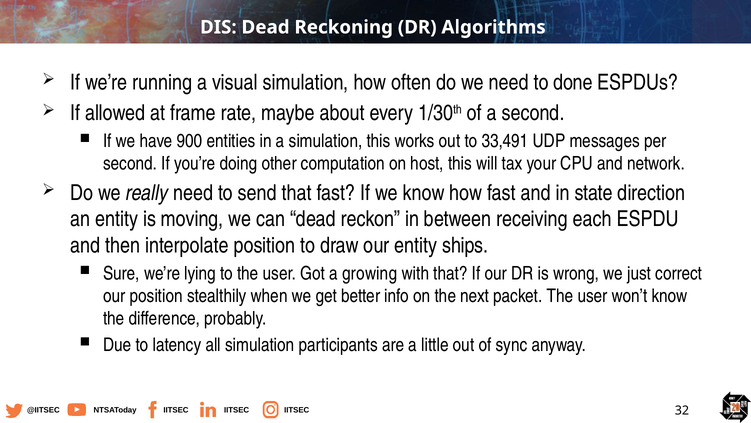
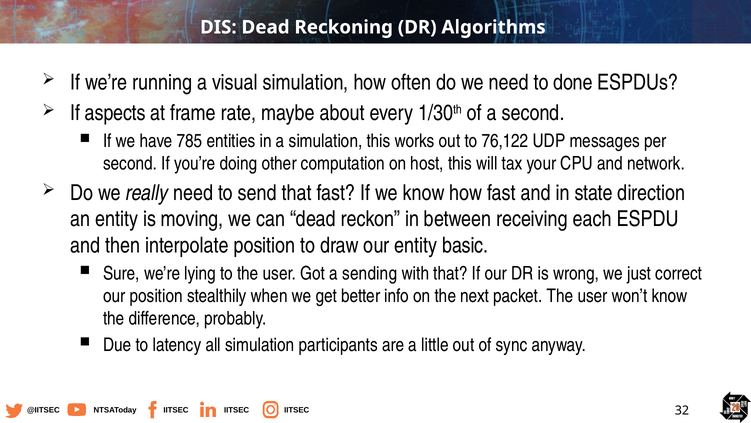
allowed: allowed -> aspects (115, 113)
900: 900 -> 785 (190, 141)
33,491: 33,491 -> 76,122 (505, 141)
ships: ships -> basic (465, 245)
growing: growing -> sending (370, 273)
